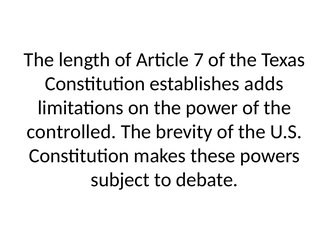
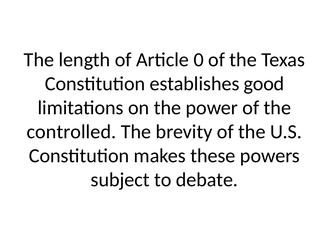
7: 7 -> 0 (199, 60)
adds: adds -> good (264, 84)
